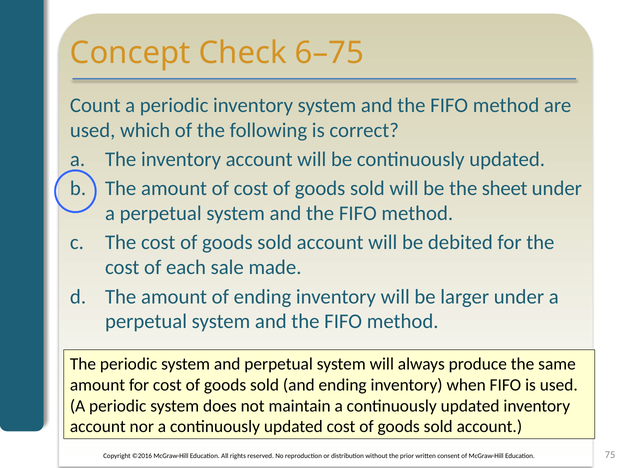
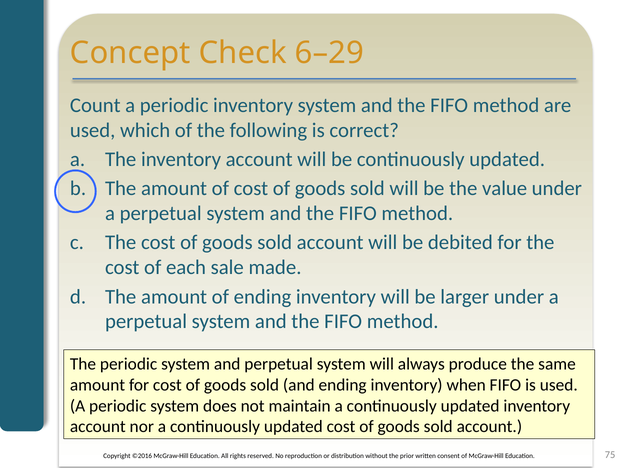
6–75: 6–75 -> 6–29 (329, 53)
sheet: sheet -> value (505, 188)
